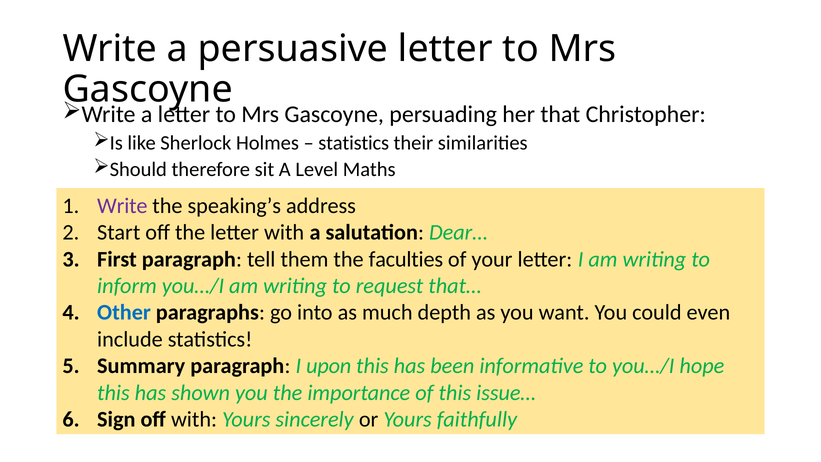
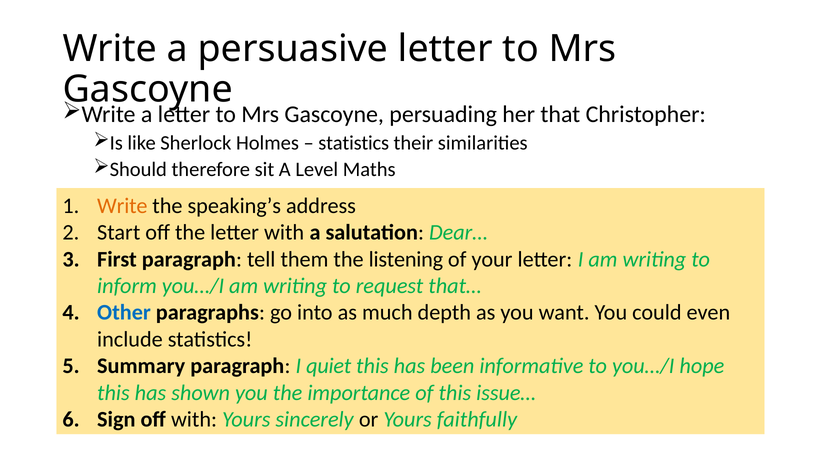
Write colour: purple -> orange (122, 206)
faculties: faculties -> listening (406, 259)
upon: upon -> quiet (329, 366)
